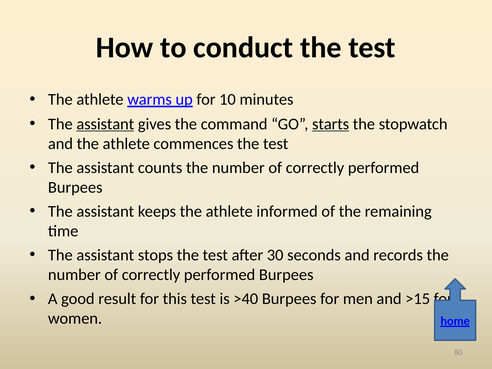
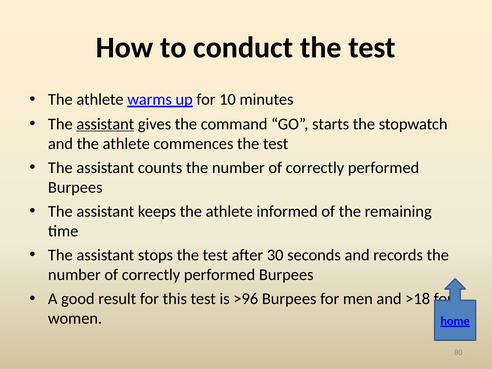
starts underline: present -> none (331, 124)
>40: >40 -> >96 (246, 299)
>15: >15 -> >18 (418, 299)
